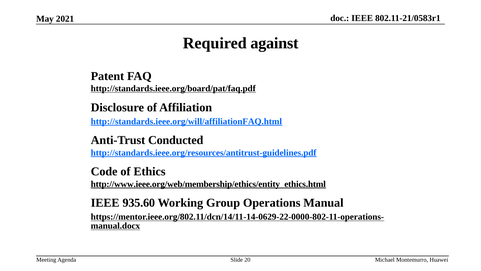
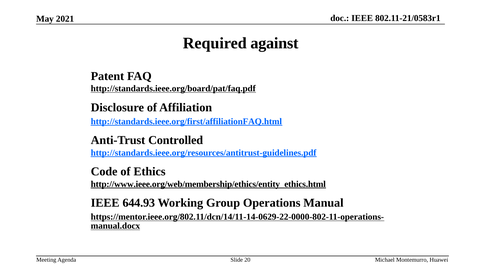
http://standards.ieee.org/will/affiliationFAQ.html: http://standards.ieee.org/will/affiliationFAQ.html -> http://standards.ieee.org/first/affiliationFAQ.html (186, 121)
Conducted: Conducted -> Controlled (176, 140)
935.60: 935.60 -> 644.93 (139, 203)
